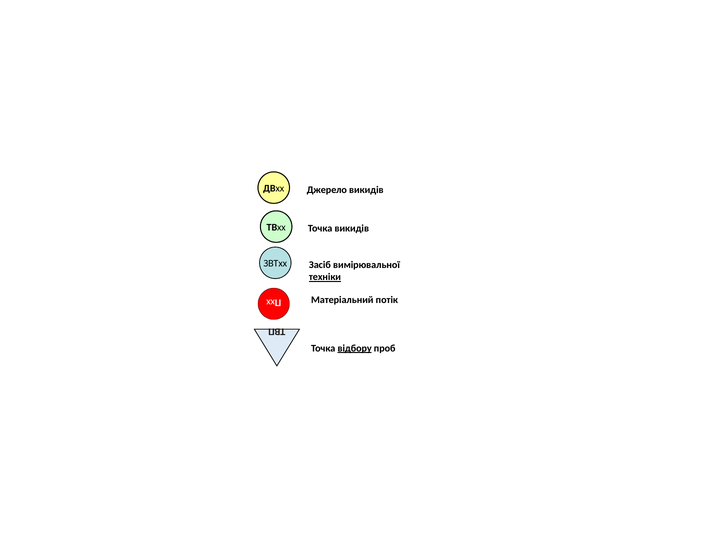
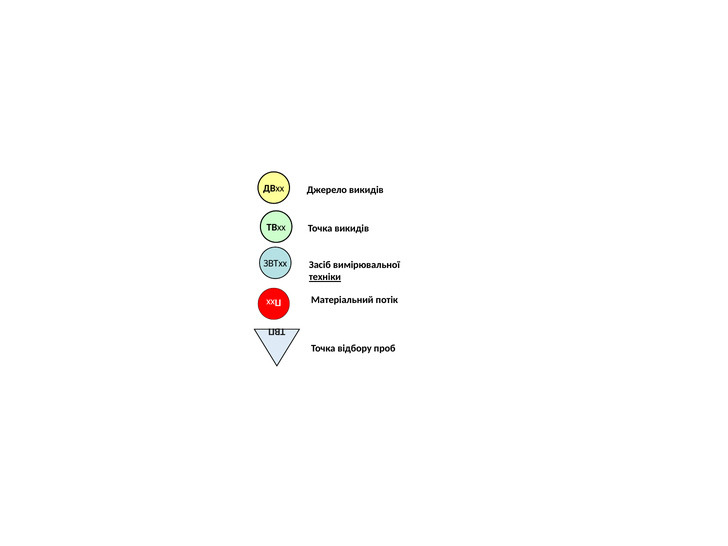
відбору underline: present -> none (355, 348)
